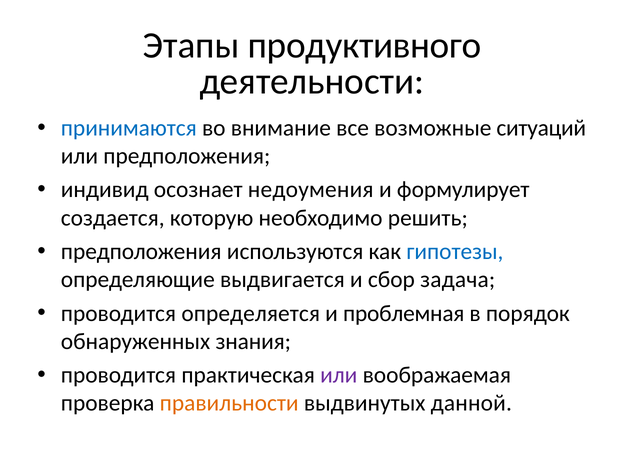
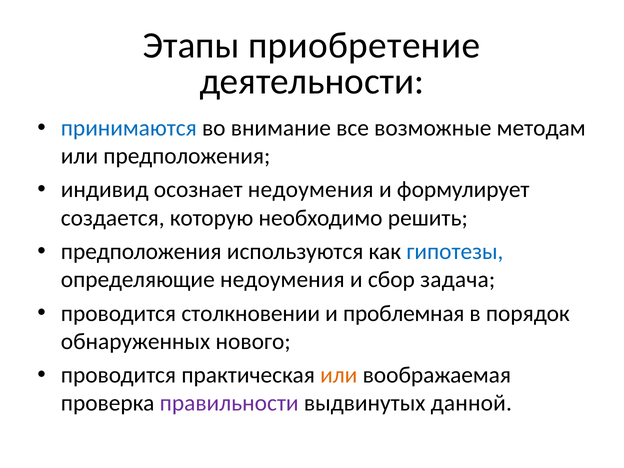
продуктивного: продуктивного -> приобретение (364, 45)
ситуаций: ситуаций -> методам (541, 128)
определяющие выдвигается: выдвигается -> недоумения (282, 280)
определяется: определяется -> столкновении (251, 313)
знания: знания -> нового (253, 341)
или colour: purple -> orange (339, 375)
правильности colour: orange -> purple (229, 403)
